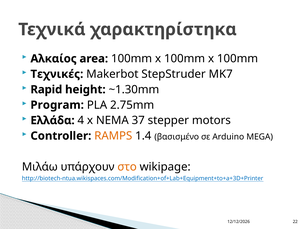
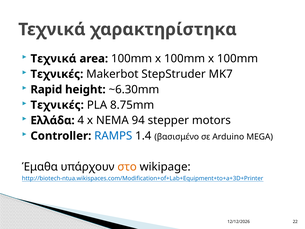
Αλκαίος: Αλκαίος -> Τεχνικά (53, 59)
~1.30mm: ~1.30mm -> ~6.30mm (134, 89)
Program: Program -> Τεχνικές (57, 105)
2.75mm: 2.75mm -> 8.75mm (132, 105)
37: 37 -> 94 (138, 120)
RAMPS colour: orange -> blue (113, 136)
Μιλάω: Μιλάω -> Έμαθα (40, 167)
